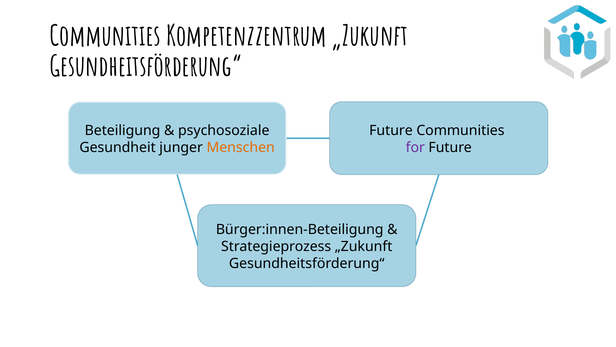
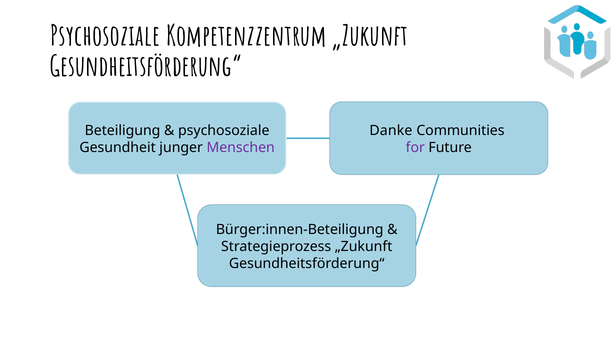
Communities: Communities -> Psychosoziale (105, 37)
Future: Future -> Danke (391, 130)
Menschen colour: orange -> purple (241, 147)
